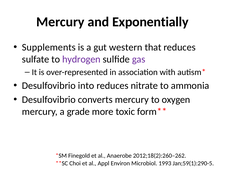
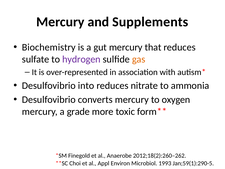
Exponentially: Exponentially -> Supplements (150, 22)
Supplements: Supplements -> Biochemistry (49, 47)
gut western: western -> mercury (126, 47)
gas colour: purple -> orange (139, 59)
